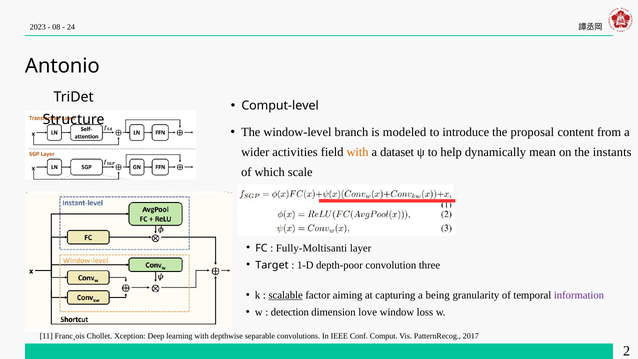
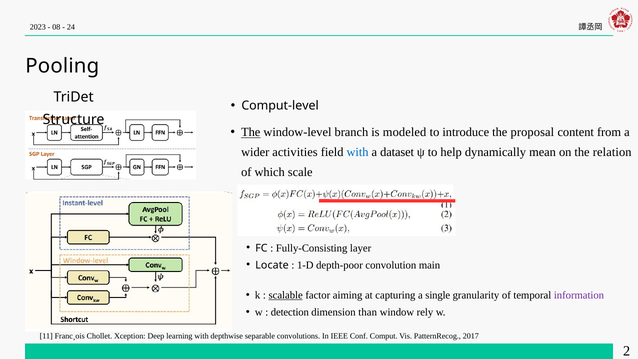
Antonio: Antonio -> Pooling (62, 66)
The underline: none -> present (251, 132)
with colour: orange -> blue (358, 152)
instants: instants -> relation (612, 152)
Fully-Moltisanti: Fully-Moltisanti -> Fully-Consisting (312, 248)
Target: Target -> Locate (272, 265)
three: three -> main (429, 265)
being: being -> single (438, 295)
love: love -> than (368, 312)
loss: loss -> rely (425, 312)
